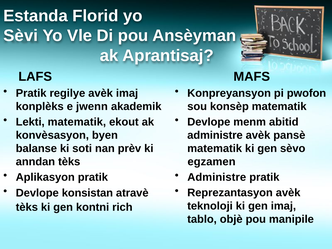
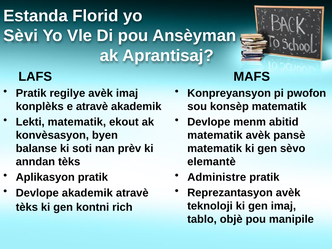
e jwenn: jwenn -> atravè (92, 106)
administre: administre -> matematik (215, 135)
egzamen: egzamen -> elemantè (212, 162)
Devlope konsistan: konsistan -> akademik (87, 193)
